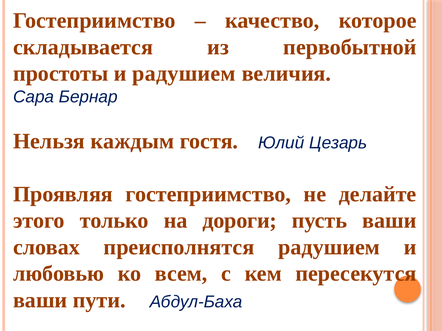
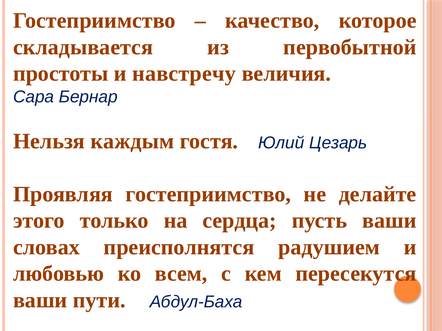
и радушием: радушием -> навстречу (184, 74)
дороги: дороги -> сердца (240, 221)
